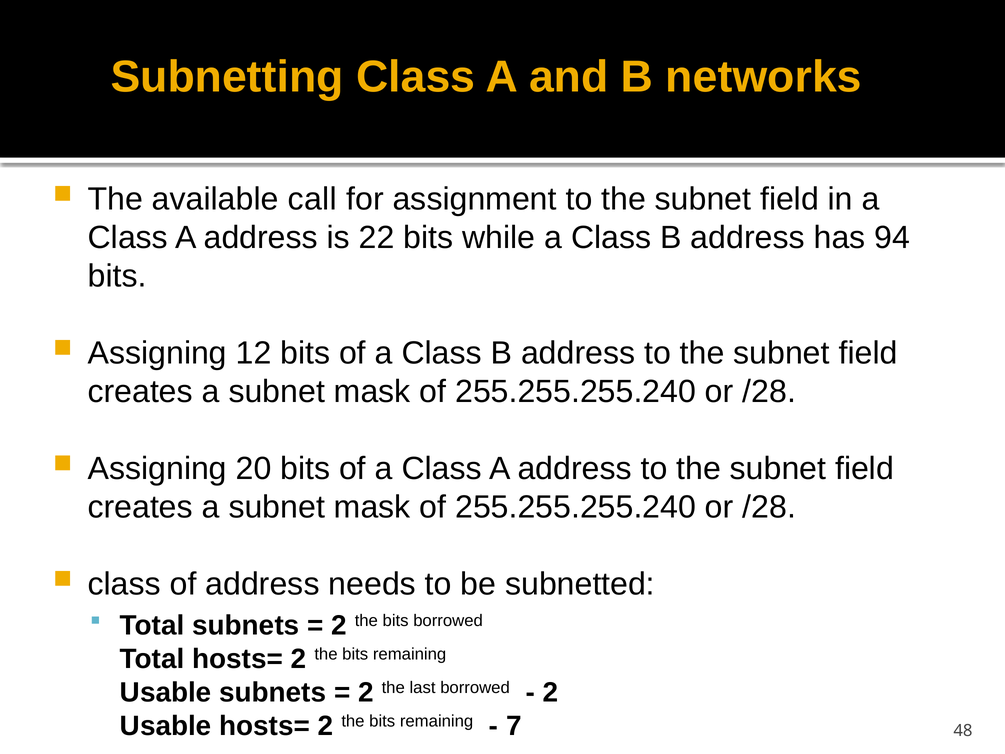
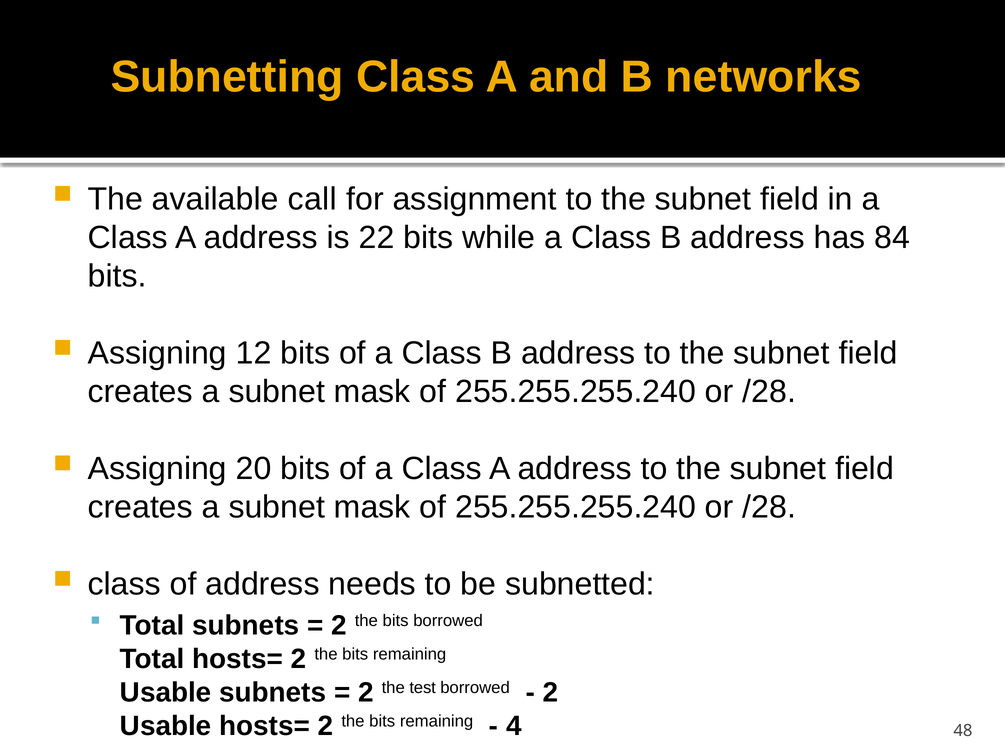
94: 94 -> 84 (892, 238)
last: last -> test (423, 687)
7: 7 -> 4 (514, 726)
